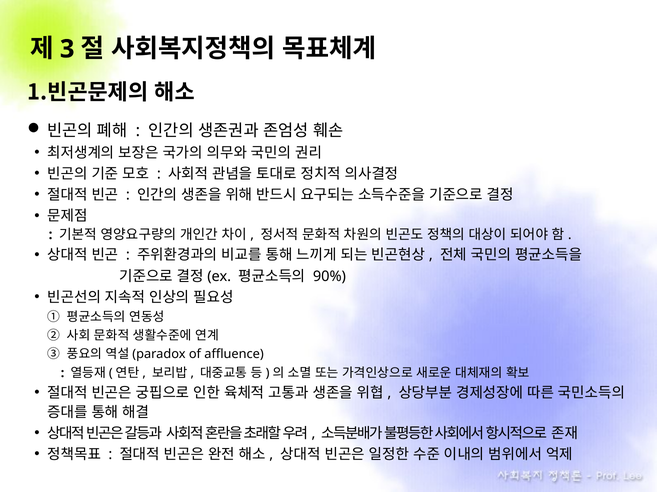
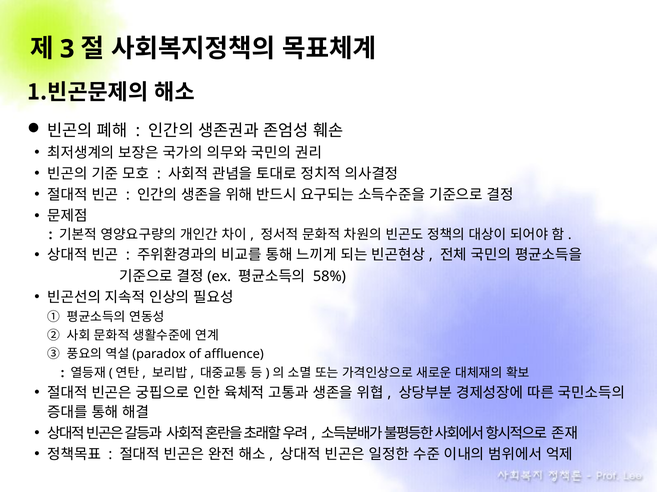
90%: 90% -> 58% (329, 277)
